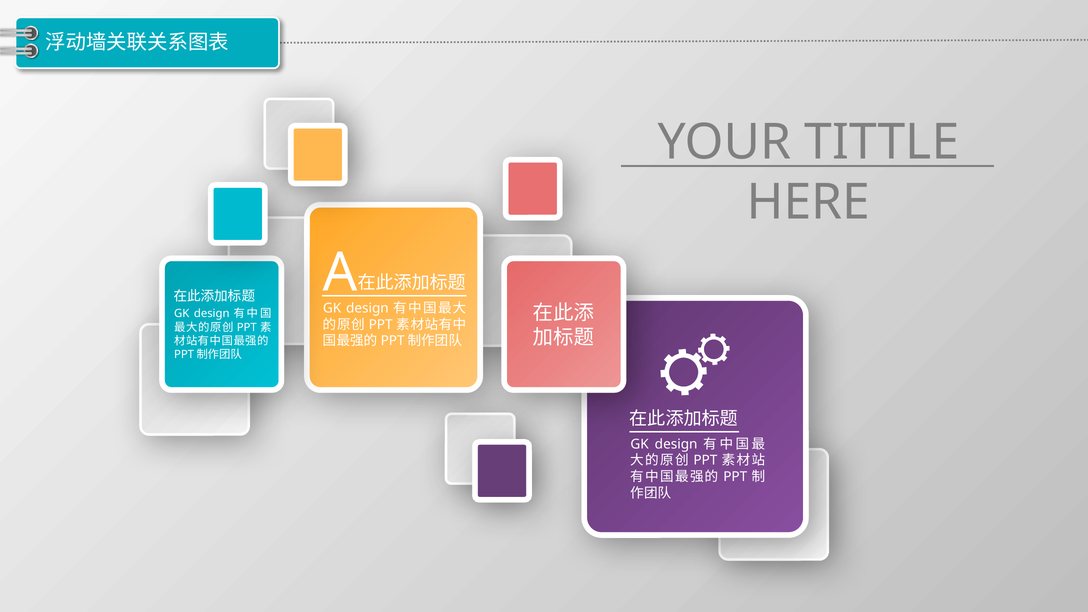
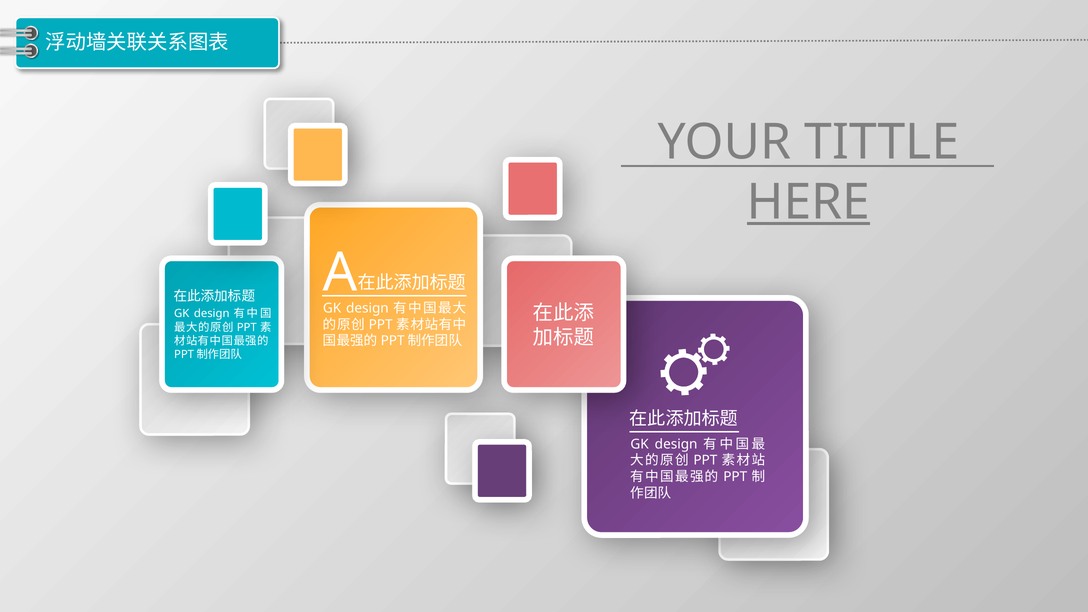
HERE underline: none -> present (809, 202)
